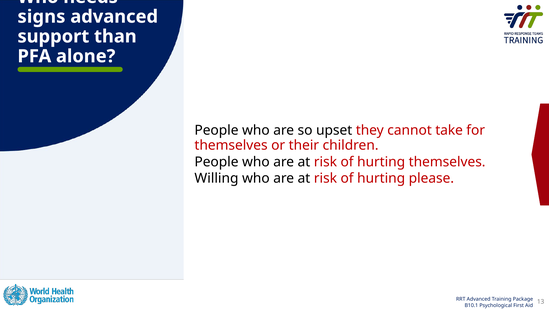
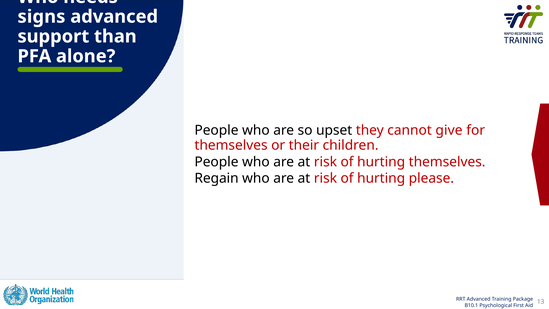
take: take -> give (449, 130)
Willing: Willing -> Regain (217, 178)
